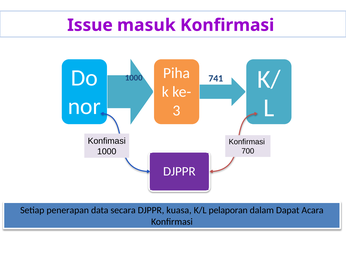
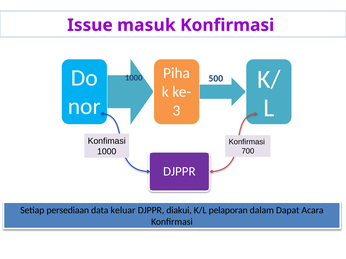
741: 741 -> 500 (216, 79)
penerapan: penerapan -> persediaan (68, 211)
secara: secara -> keluar (123, 211)
kuasa: kuasa -> diakui (179, 211)
